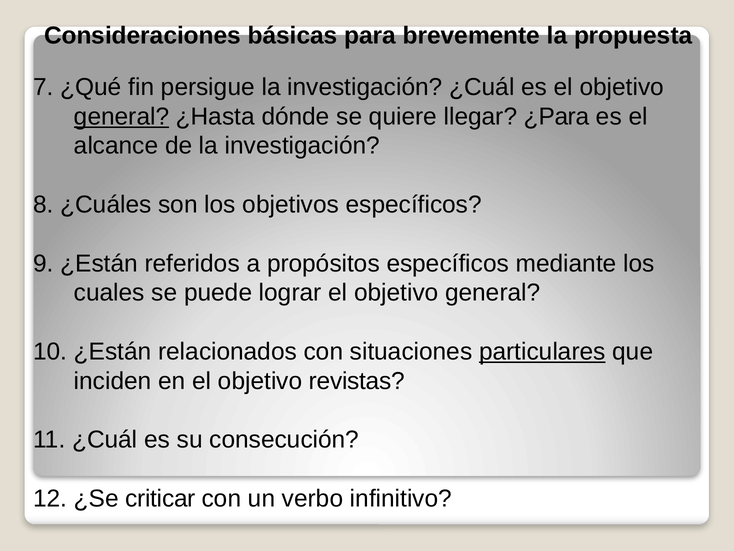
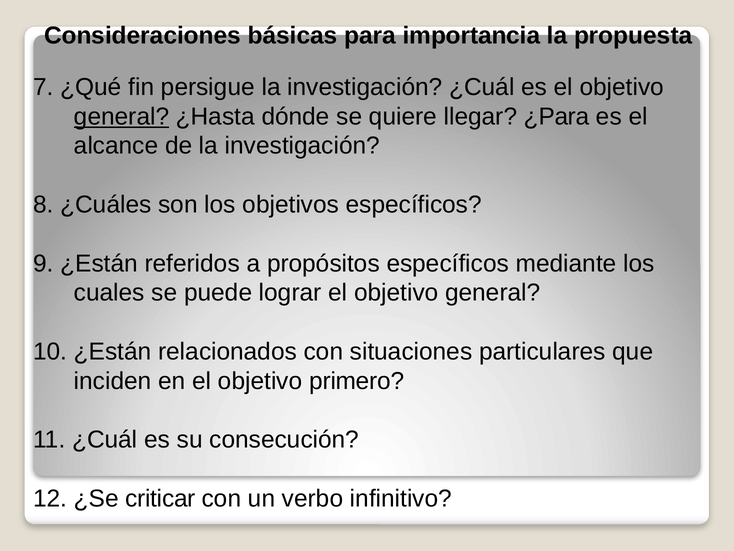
brevemente: brevemente -> importancia (471, 35)
particulares underline: present -> none (542, 351)
revistas: revistas -> primero (357, 381)
